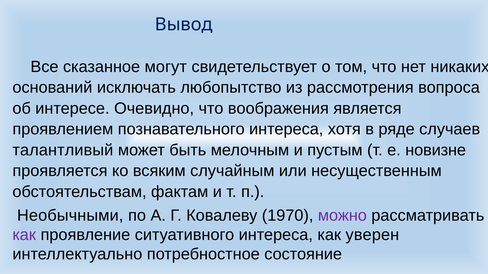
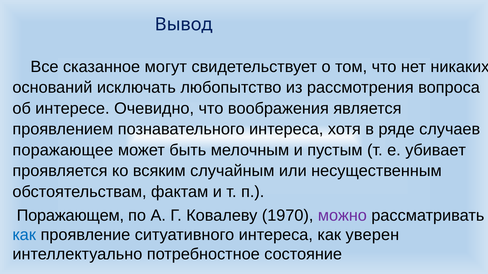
талантливый: талантливый -> поражающее (63, 150)
новизне: новизне -> убивает (436, 150)
Необычными: Необычными -> Поражающем (70, 216)
как colour: purple -> blue (24, 235)
